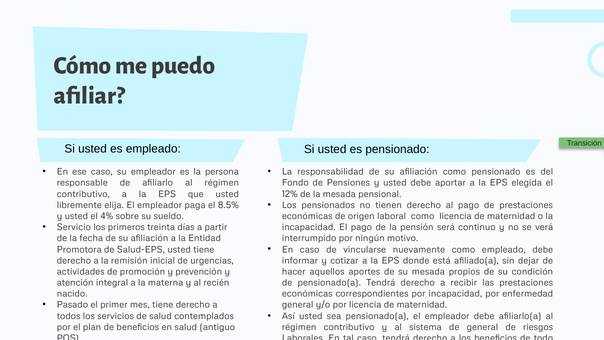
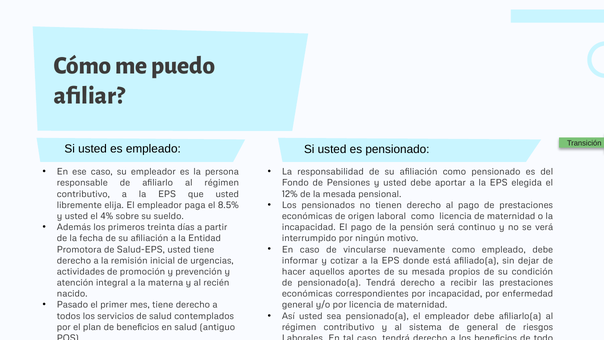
Servicio: Servicio -> Además (74, 227)
